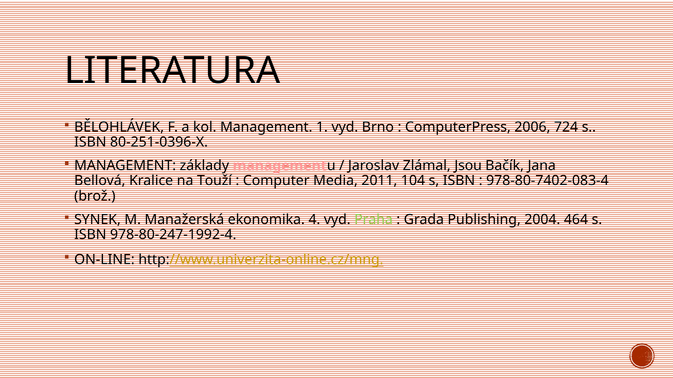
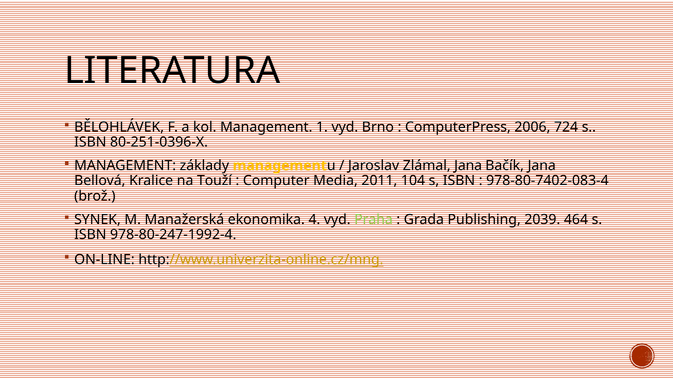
management colour: pink -> yellow (280, 166)
Zlámal Jsou: Jsou -> Jana (468, 166)
2004: 2004 -> 2039 (542, 220)
